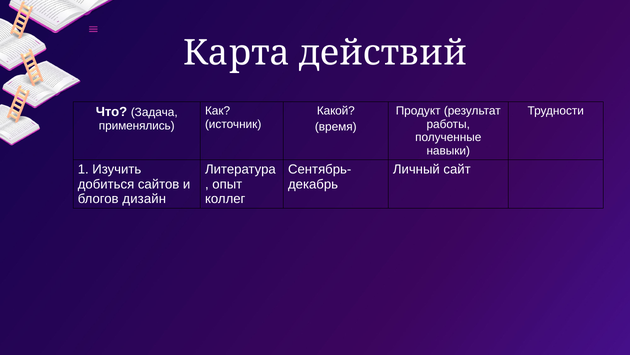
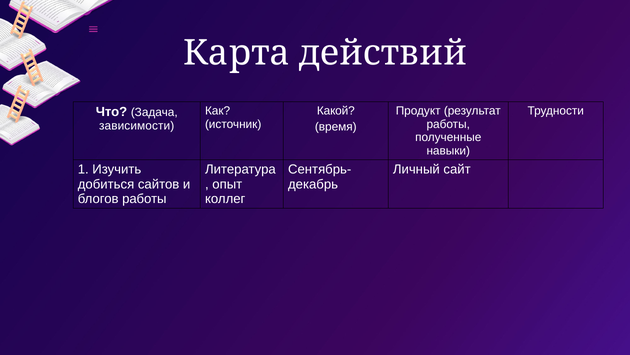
применялись: применялись -> зависимости (137, 125)
блогов дизайн: дизайн -> работы (144, 199)
